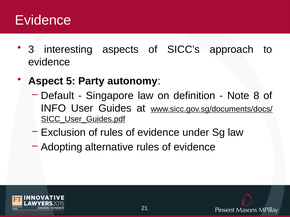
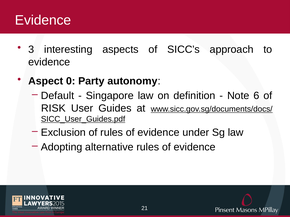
5: 5 -> 0 (71, 81)
8: 8 -> 6 (256, 96)
INFO: INFO -> RISK (53, 108)
